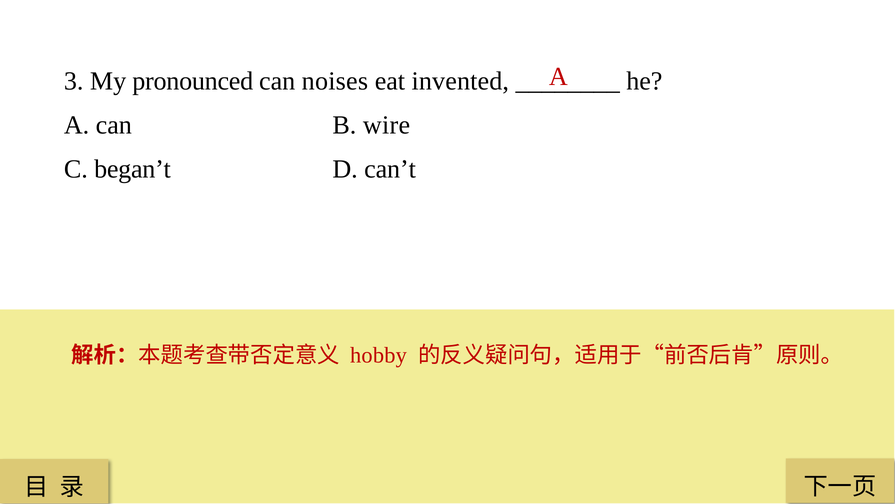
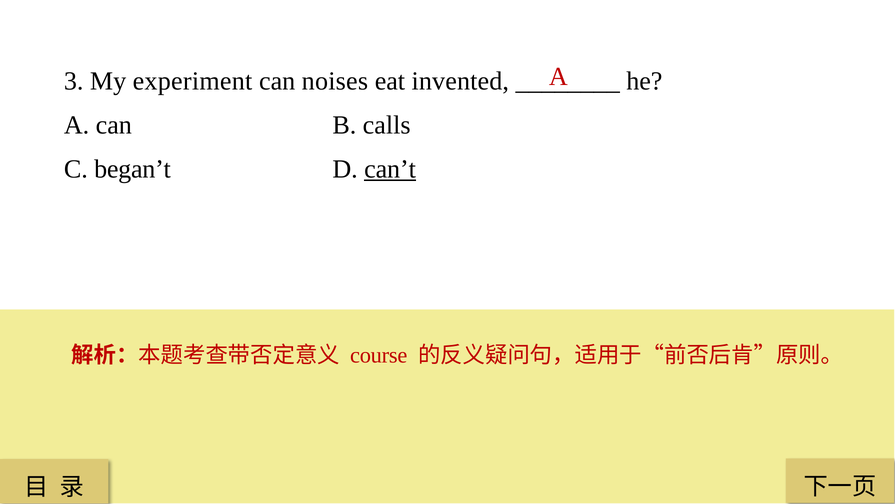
pronounced: pronounced -> experiment (192, 81)
wire: wire -> calls (387, 125)
can’t underline: none -> present (390, 169)
hobby: hobby -> course (379, 355)
